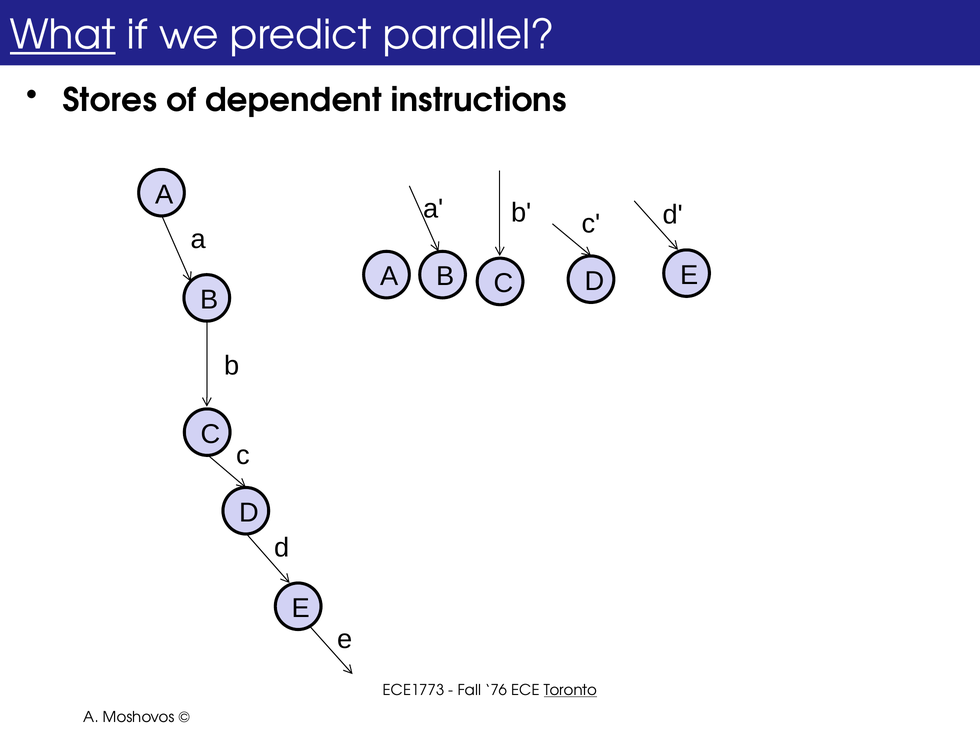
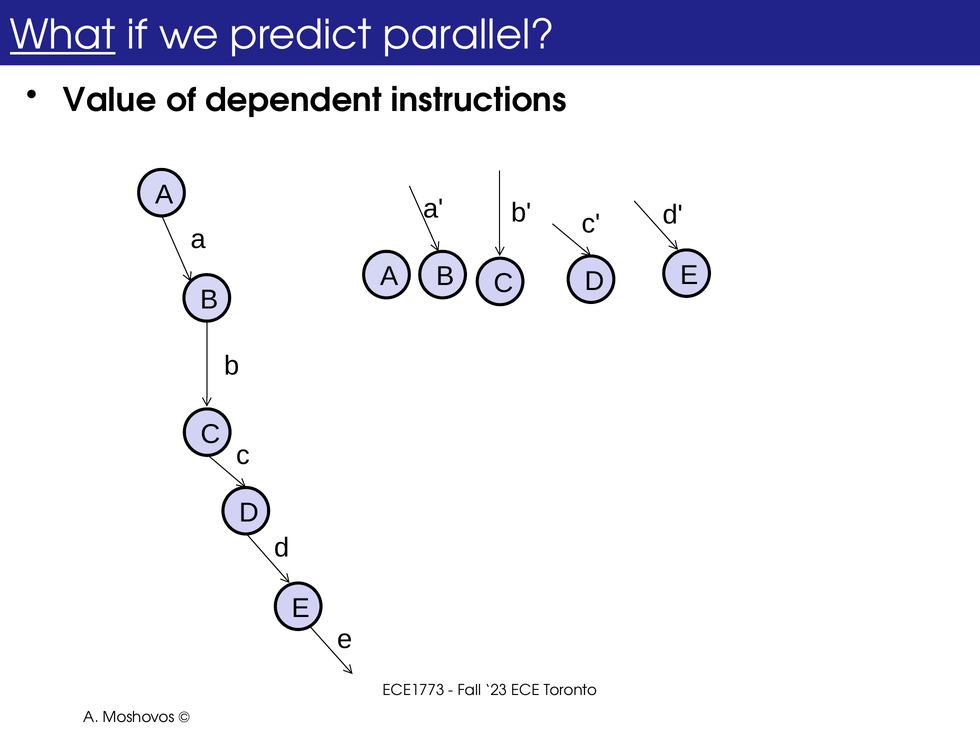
Stores: Stores -> Value (110, 100)
76: 76 -> 23 (496, 690)
Toronto underline: present -> none (570, 690)
